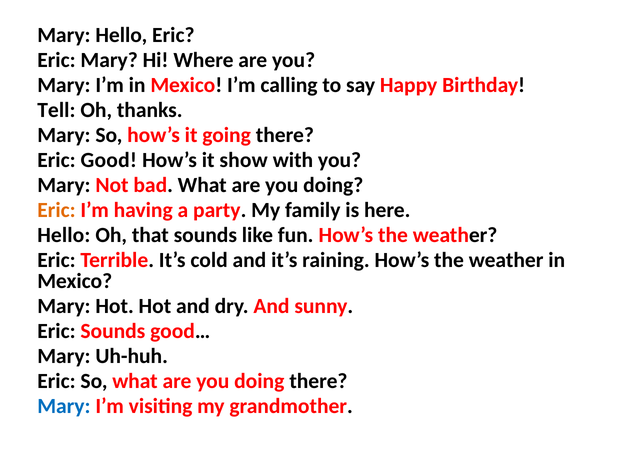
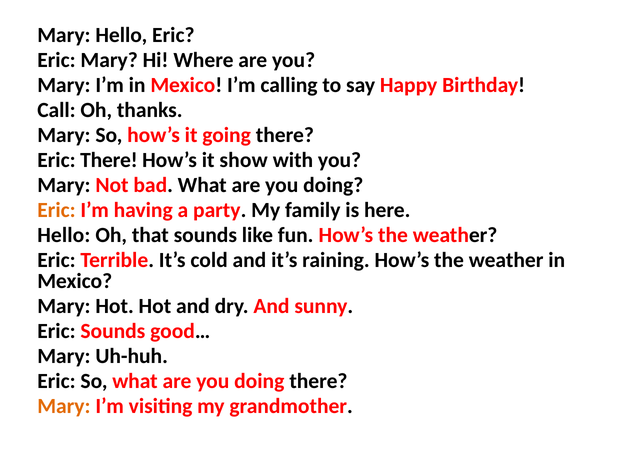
Tell: Tell -> Call (56, 110)
Eric Good: Good -> There (109, 160)
Mary colour: blue -> orange (64, 406)
